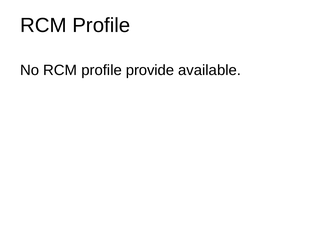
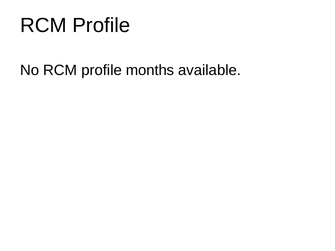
provide: provide -> months (150, 70)
